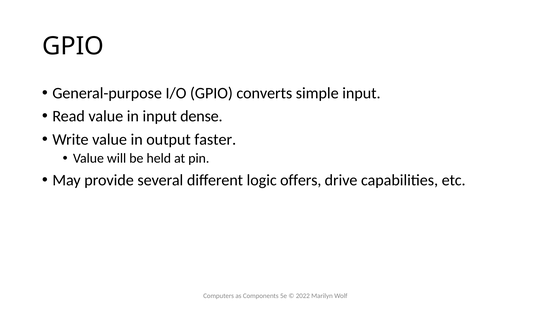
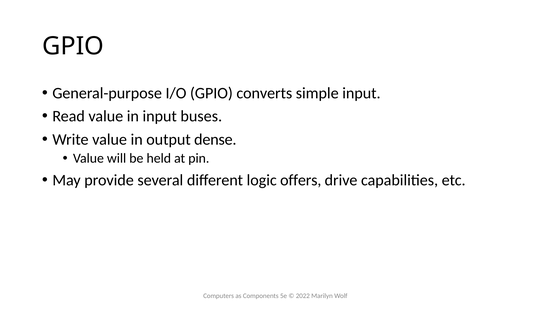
dense: dense -> buses (201, 116)
faster: faster -> dense (215, 139)
